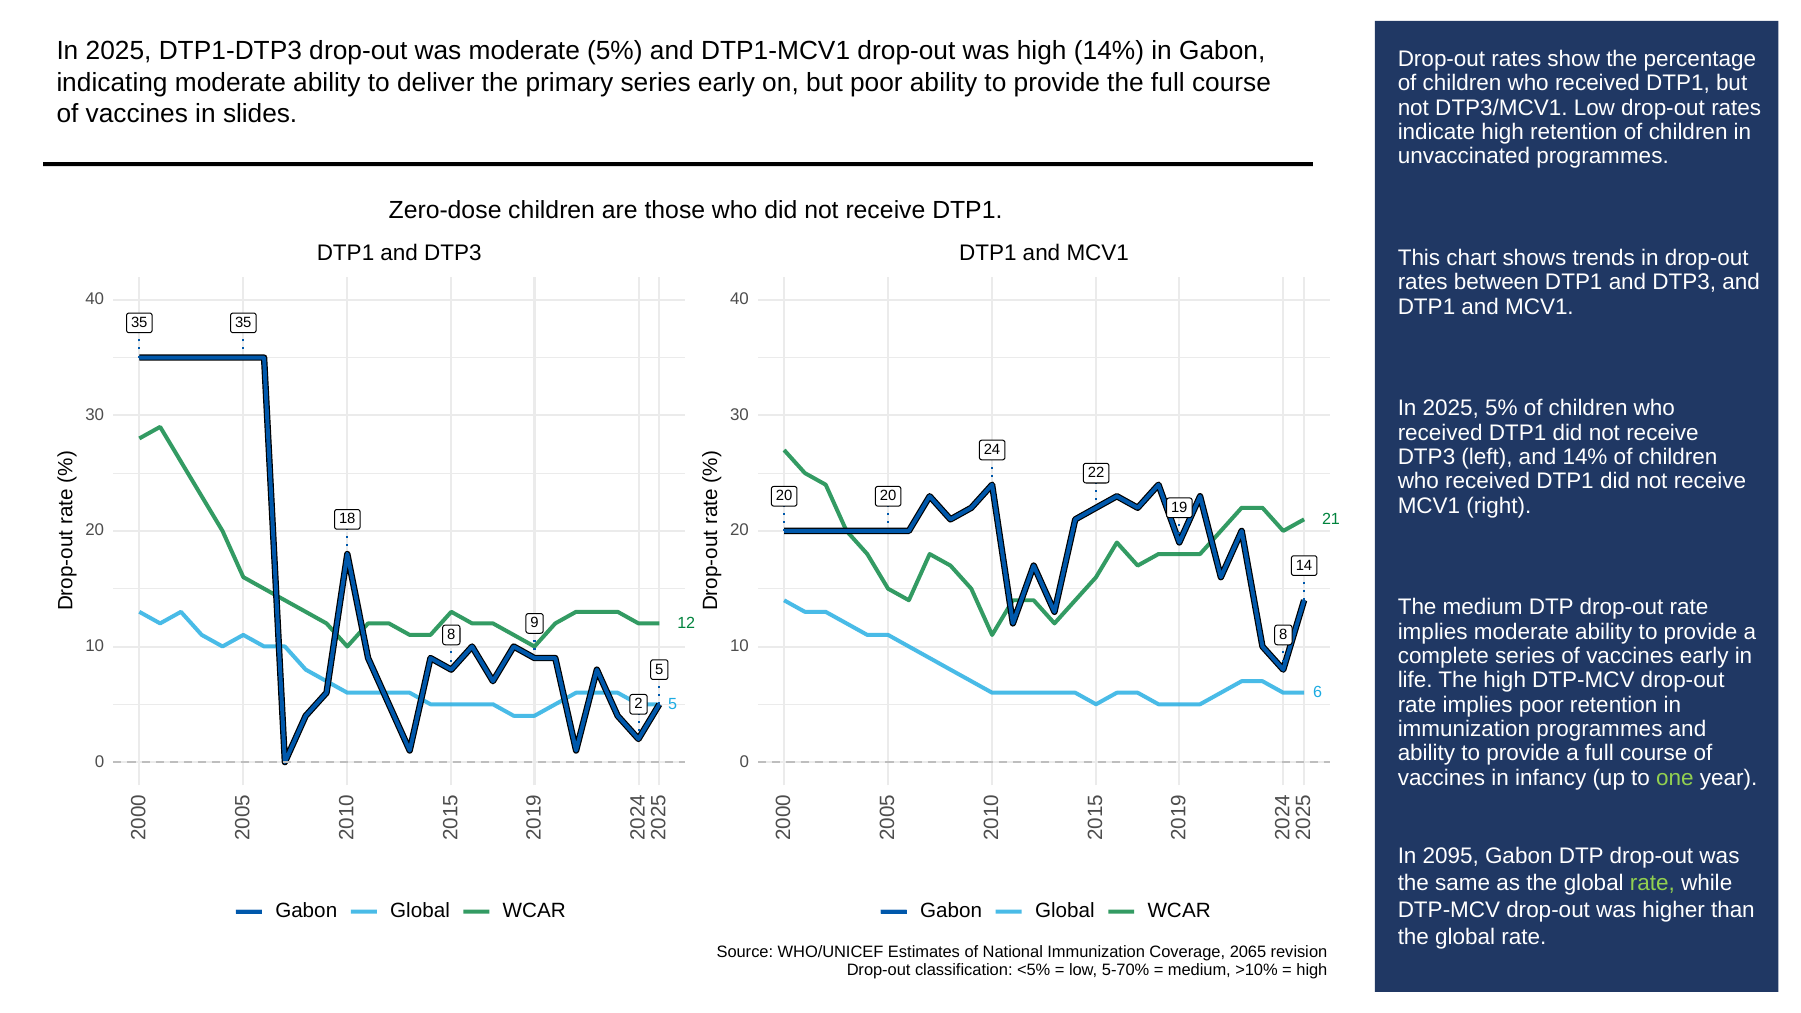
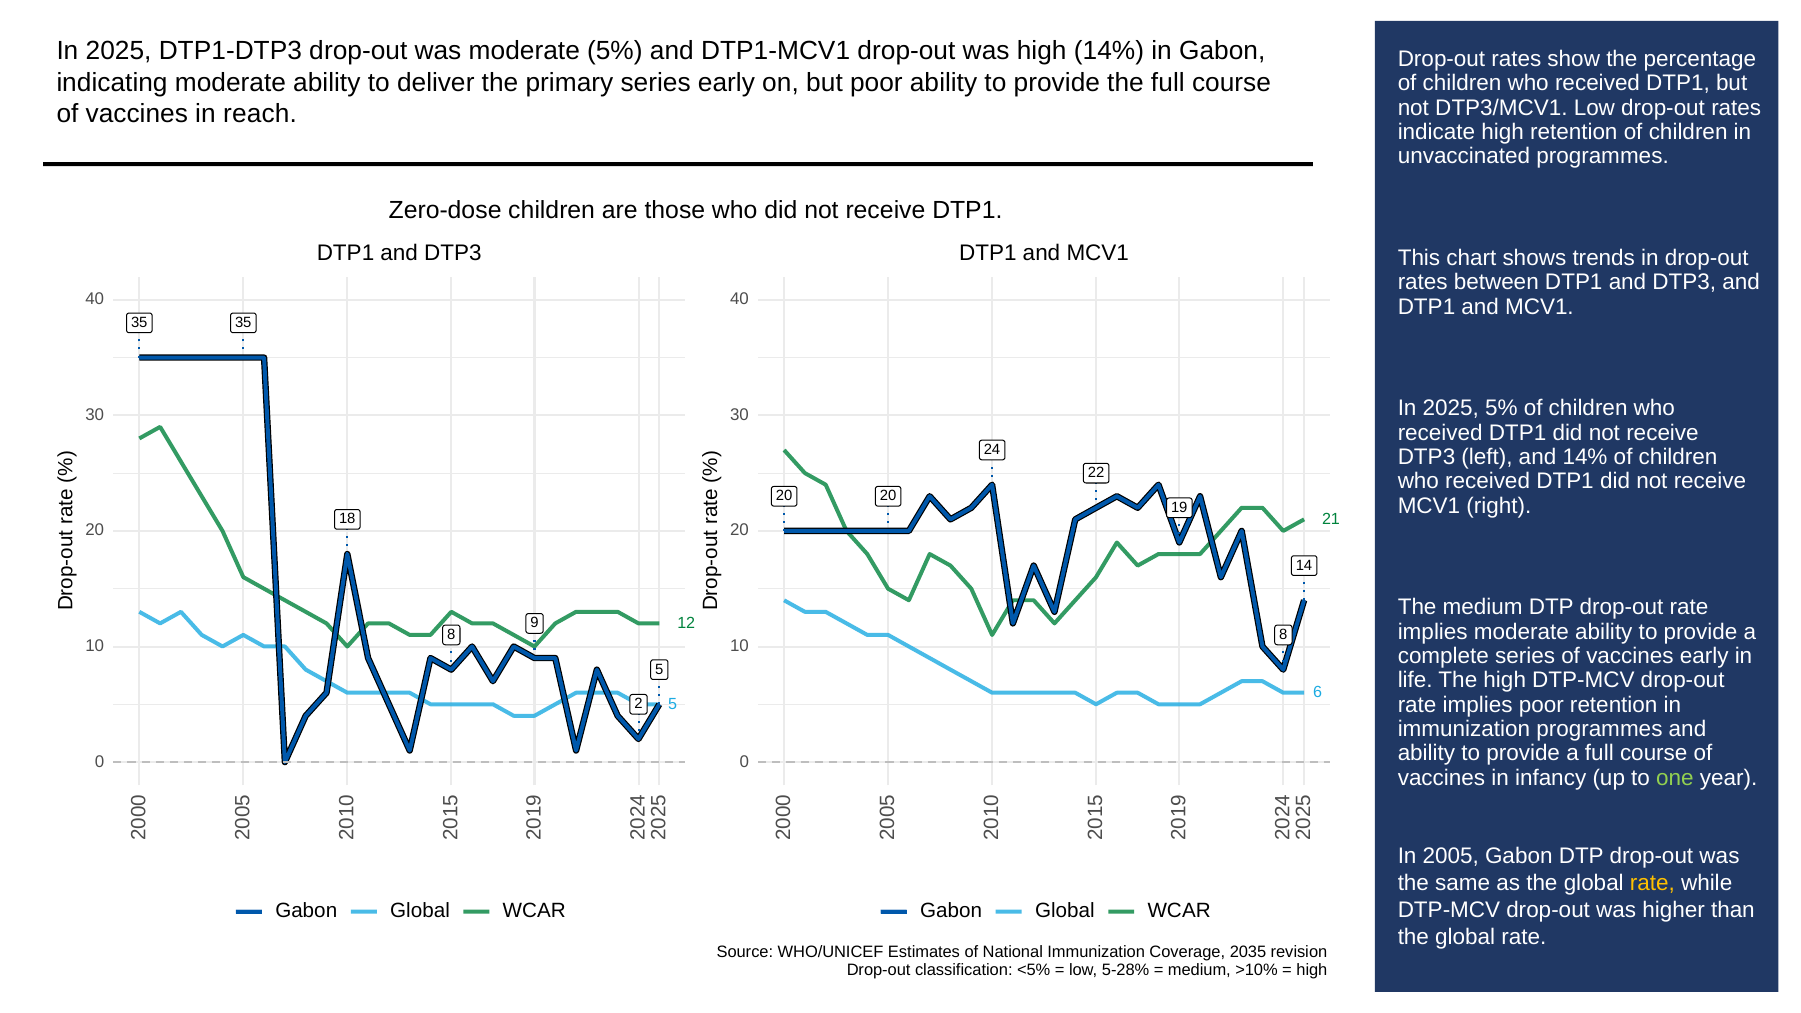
slides: slides -> reach (260, 114)
2095: 2095 -> 2005 (1451, 856)
rate colour: light green -> yellow (1652, 883)
2065: 2065 -> 2035 (1248, 952)
5-70%: 5-70% -> 5-28% (1126, 970)
